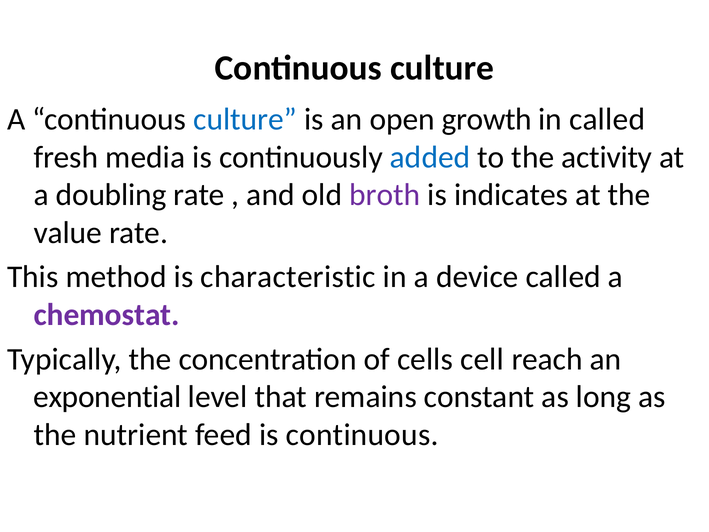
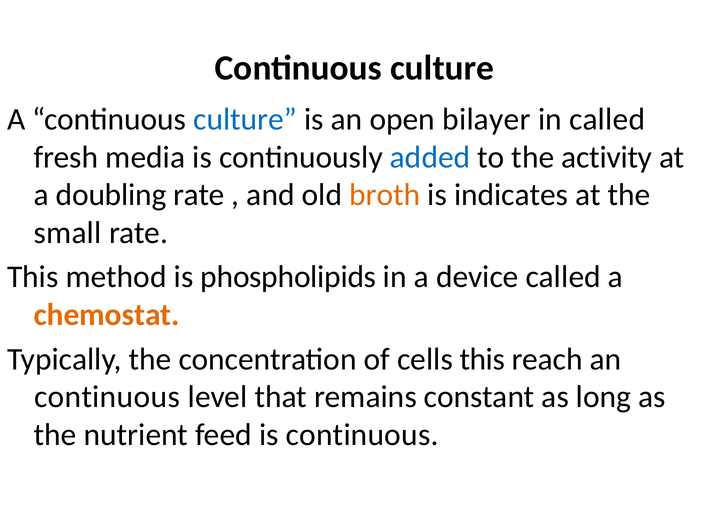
growth: growth -> bilayer (486, 119)
broth colour: purple -> orange (385, 195)
value: value -> small (68, 233)
characteristic: characteristic -> phospholipids (288, 277)
chemostat colour: purple -> orange (107, 315)
cells cell: cell -> this (482, 359)
exponential: exponential -> continuous (107, 397)
